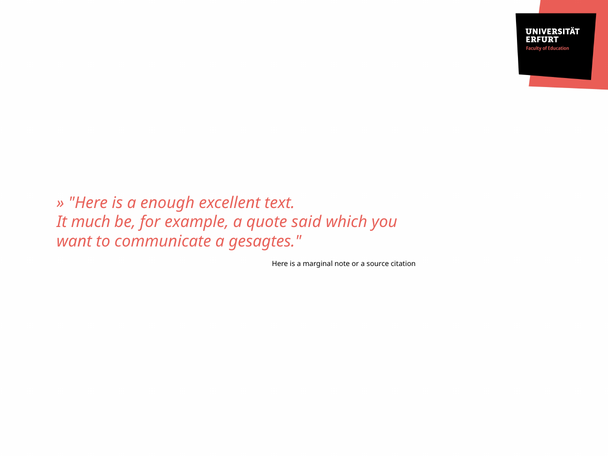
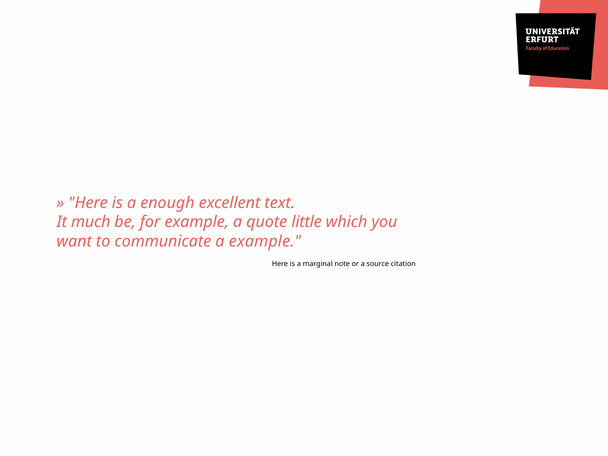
said: said -> little (307, 222)
a gesagtes: gesagtes -> example (265, 241)
